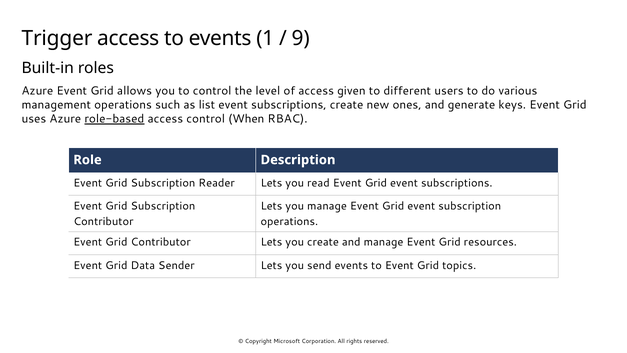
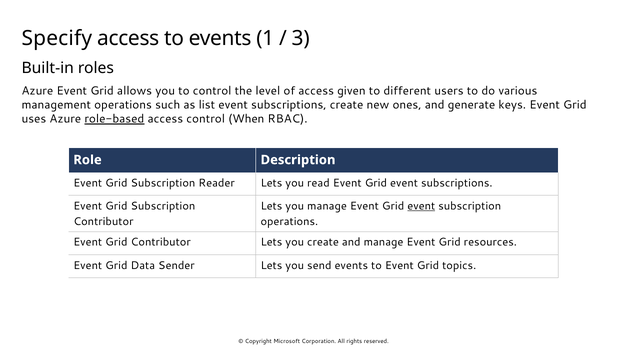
Trigger: Trigger -> Specify (57, 39)
9: 9 -> 3 (301, 39)
event underline: none -> present (421, 206)
